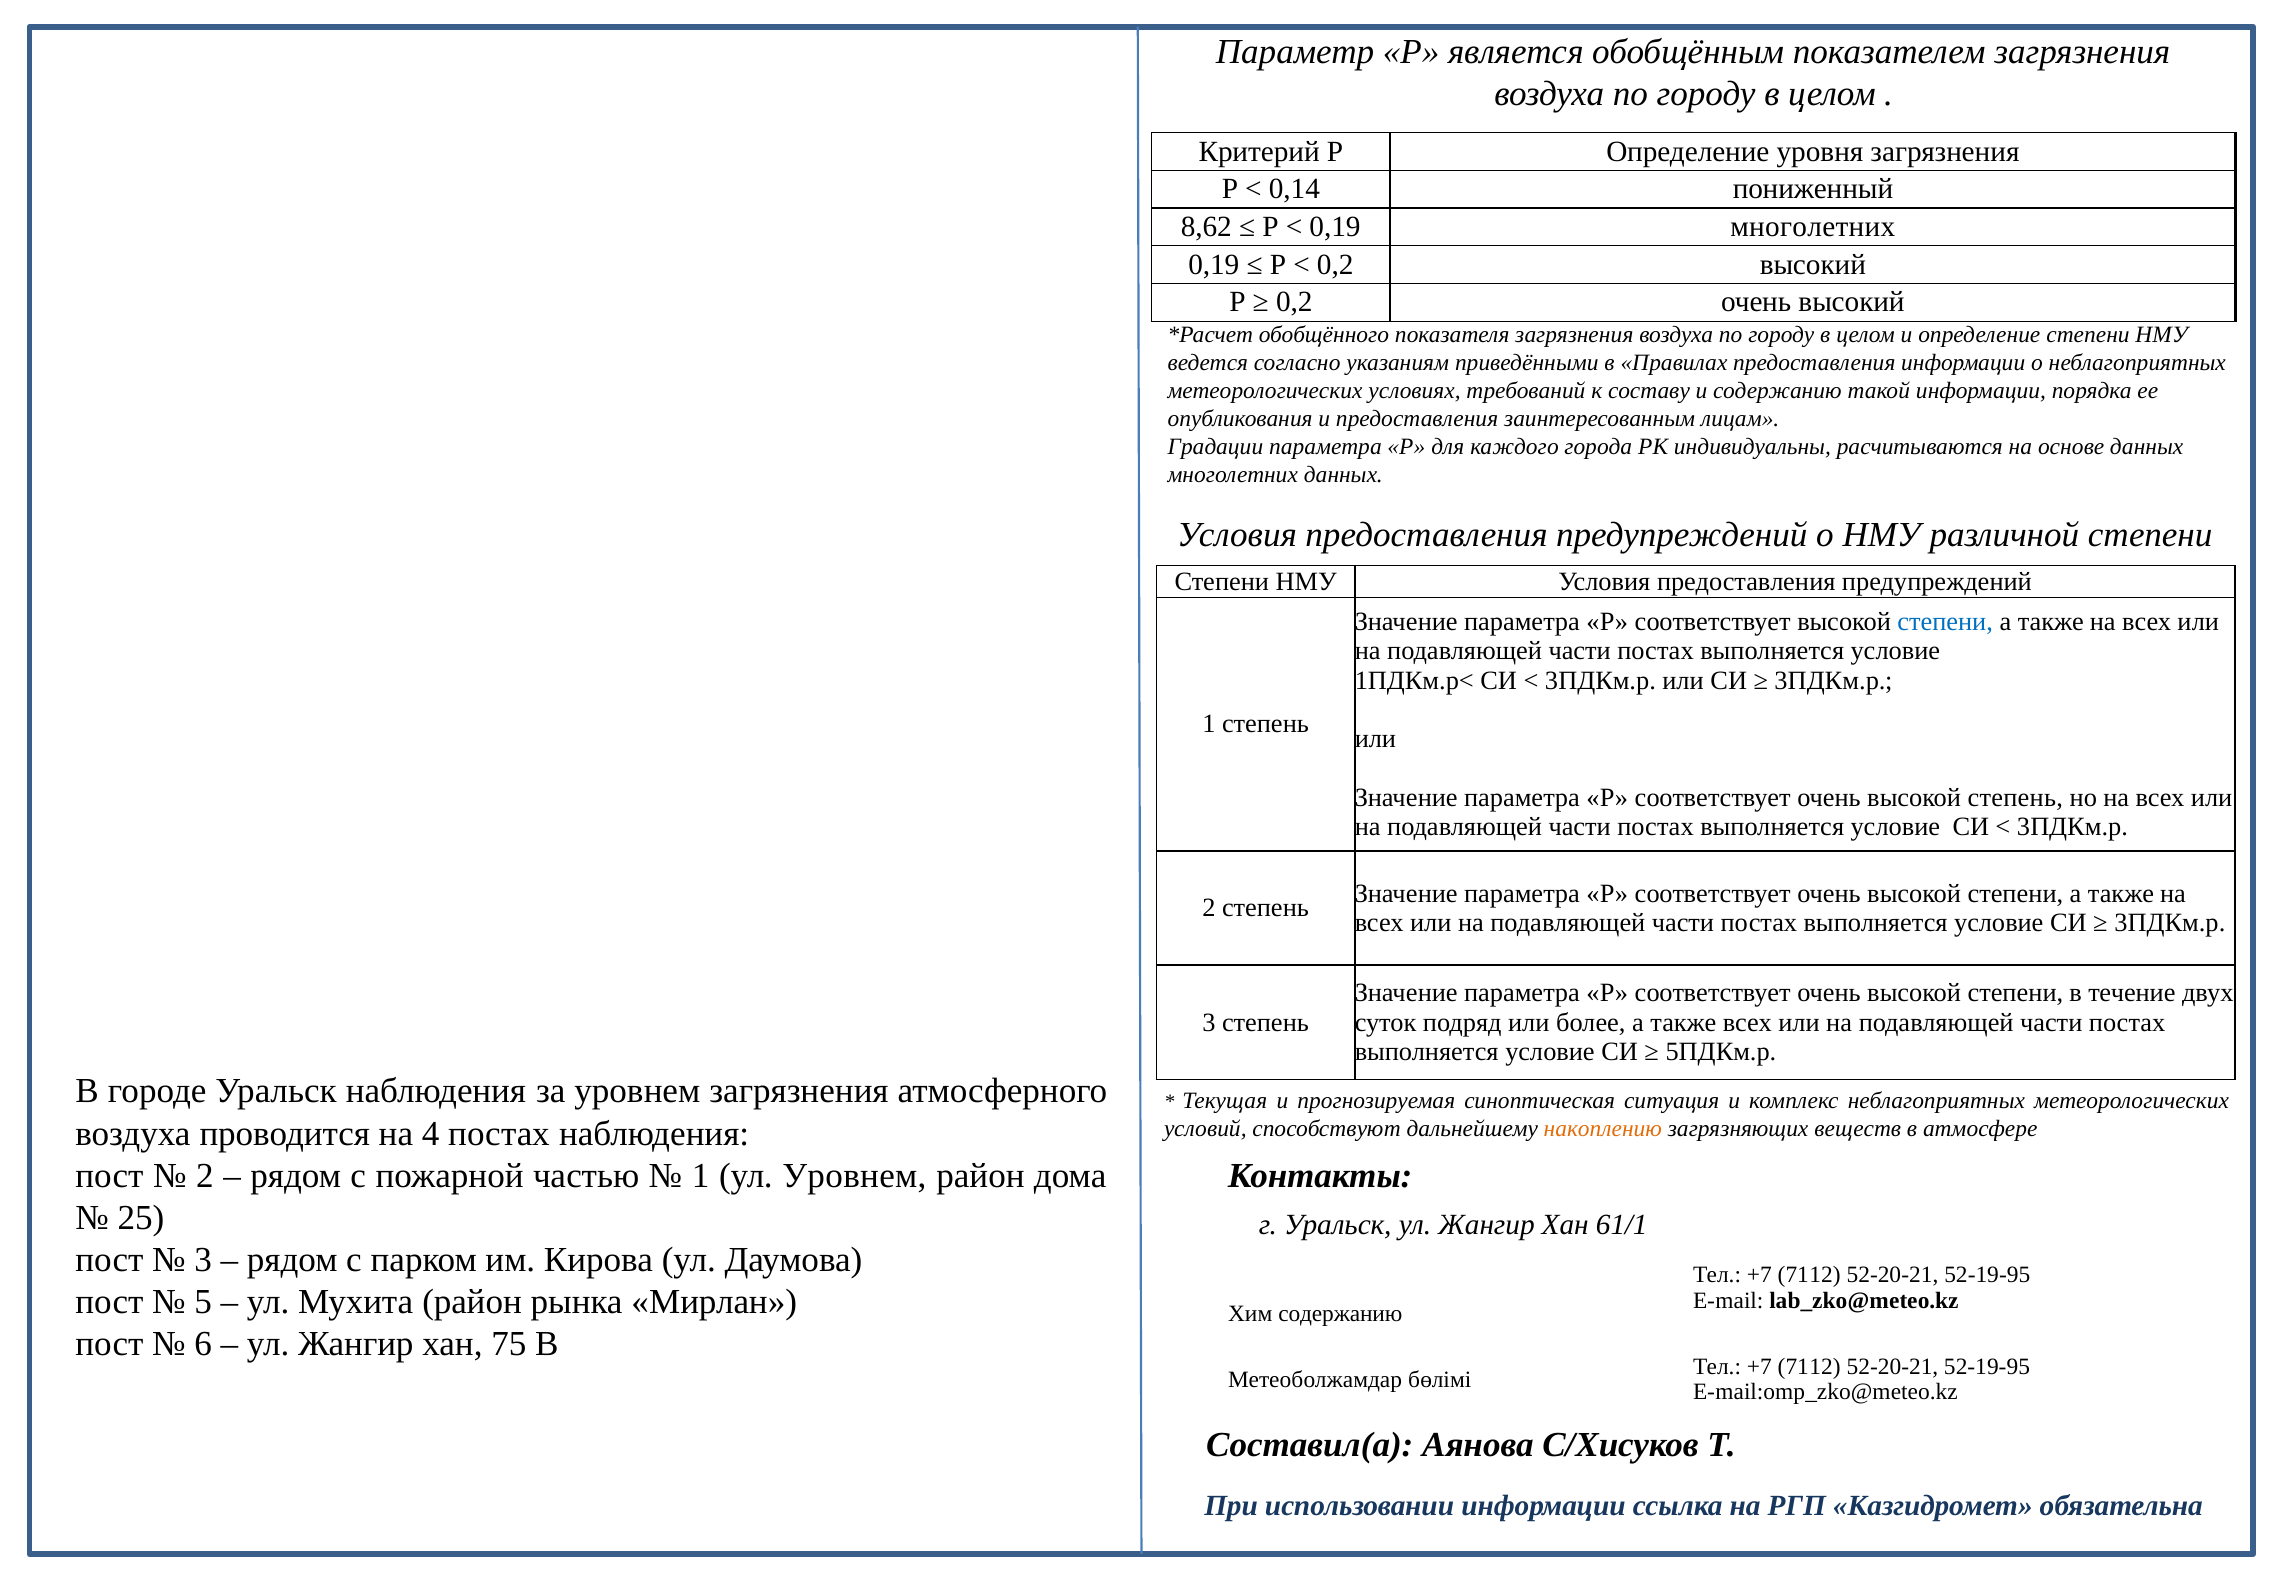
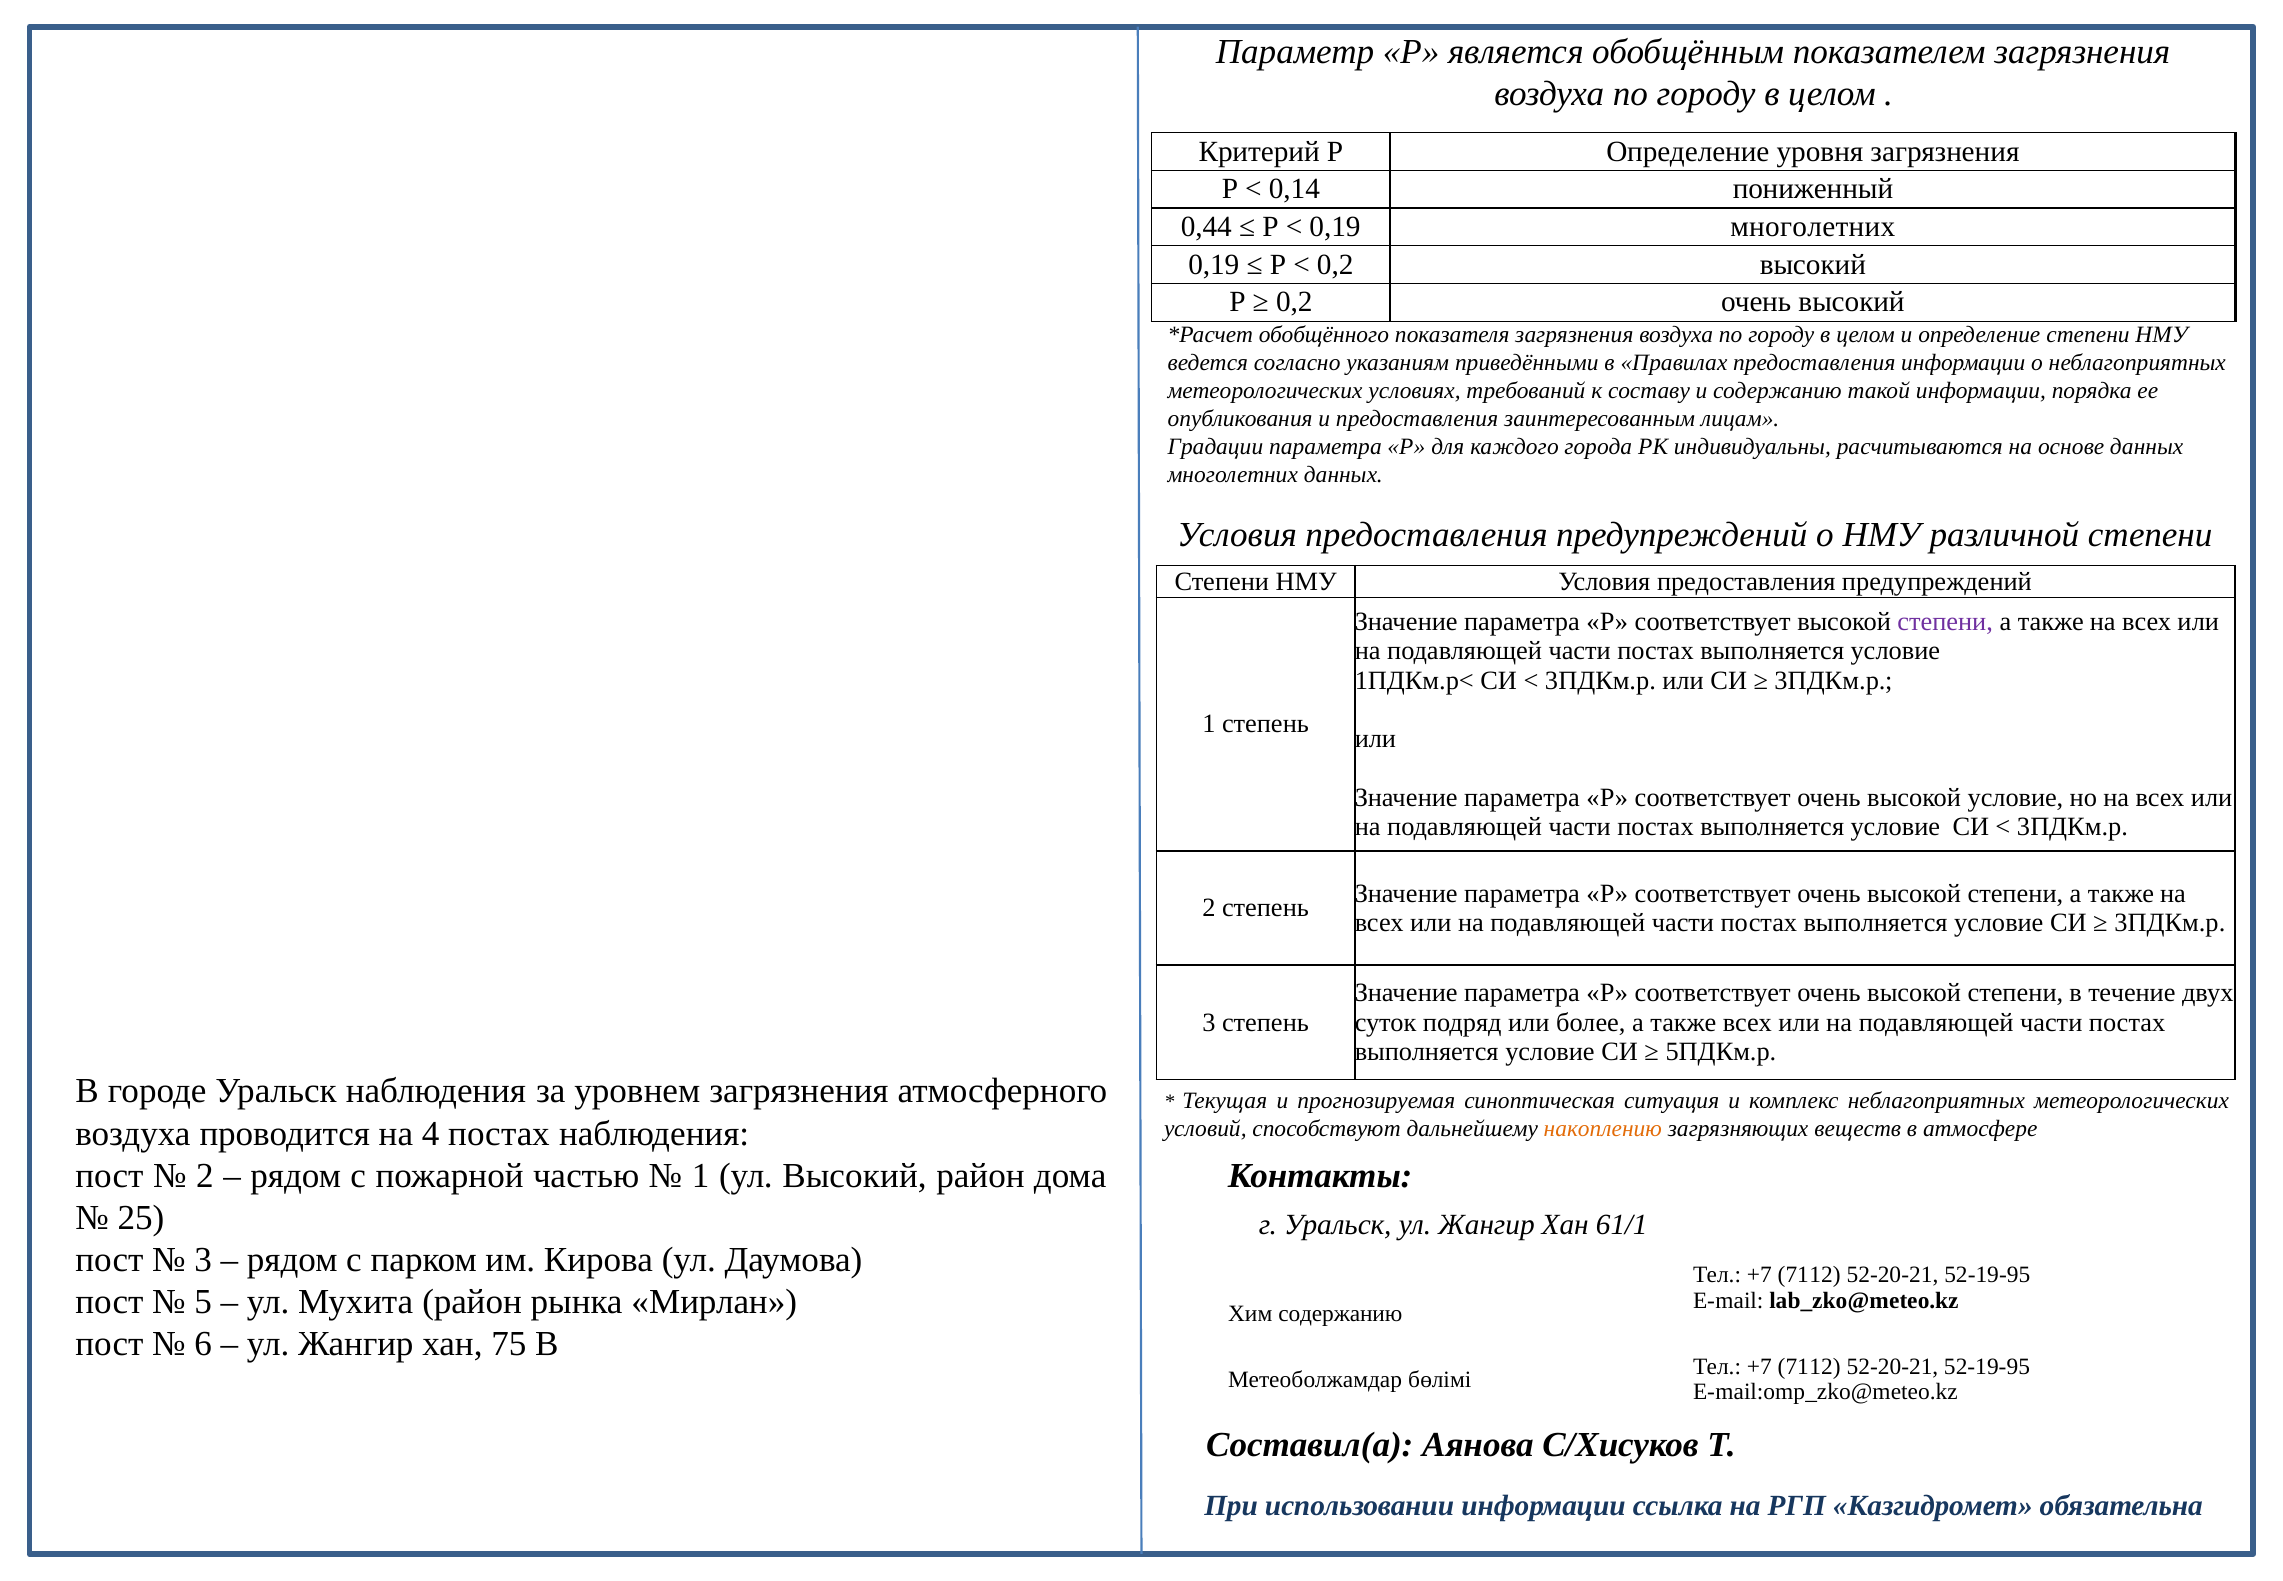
8,62: 8,62 -> 0,44 (1206, 227)
степени colour: blue -> purple (1945, 622)
высокой степень: степень -> условие (2015, 797)
ул Уровнем: Уровнем -> Высокий (854, 1175)
